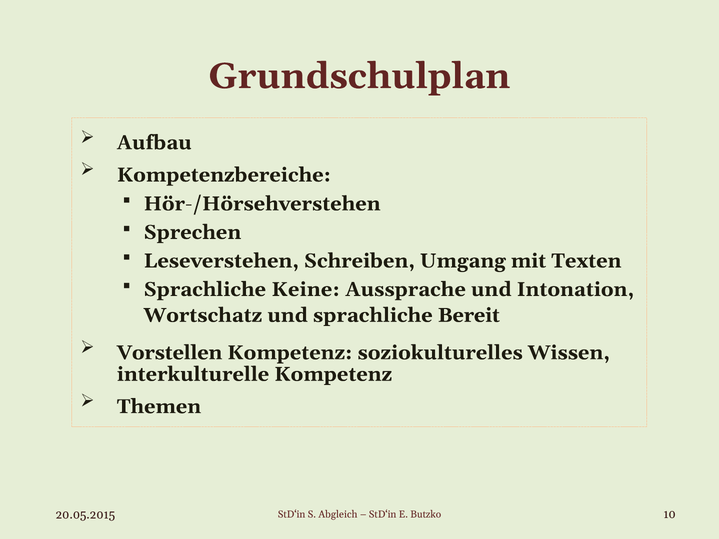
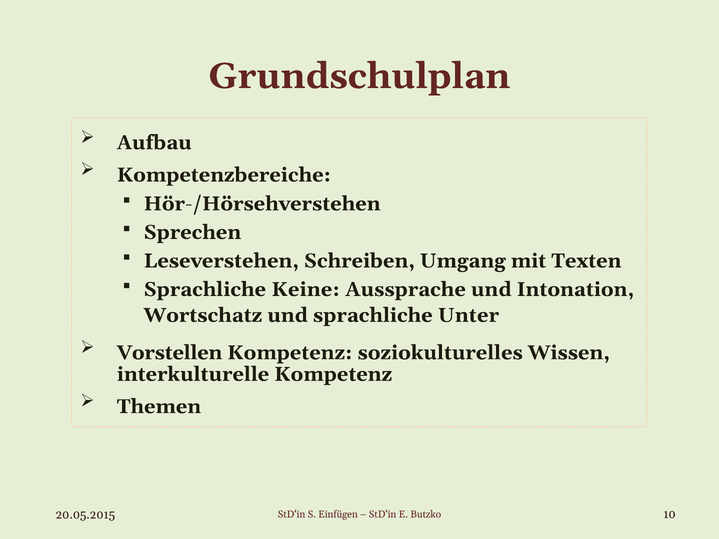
Bereit: Bereit -> Unter (469, 315)
Abgleich: Abgleich -> Einfügen (338, 515)
